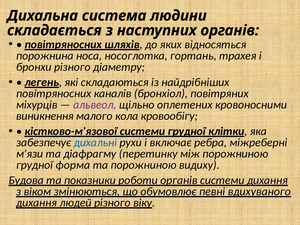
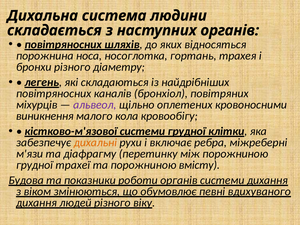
дихальні colour: blue -> orange (95, 143)
форма: форма -> трахеї (73, 165)
видиху: видиху -> вмісту (199, 165)
